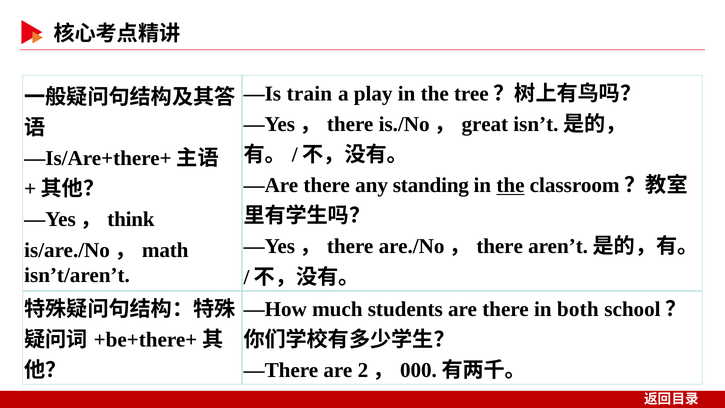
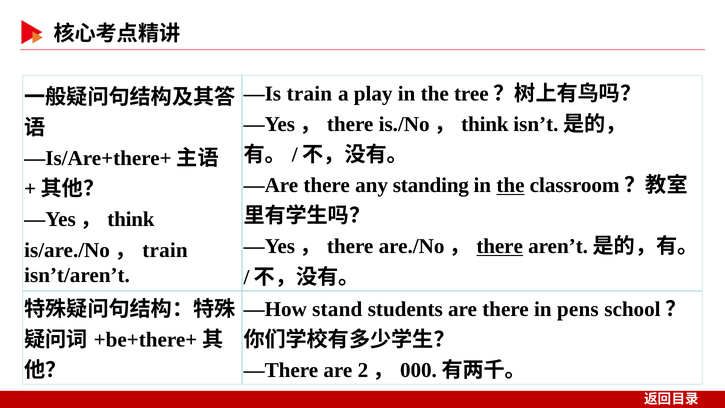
great: great -> think (485, 124)
there underline: none -> present (500, 246)
math: math -> train (165, 250)
much: much -> stand (337, 309)
both: both -> pens (578, 309)
